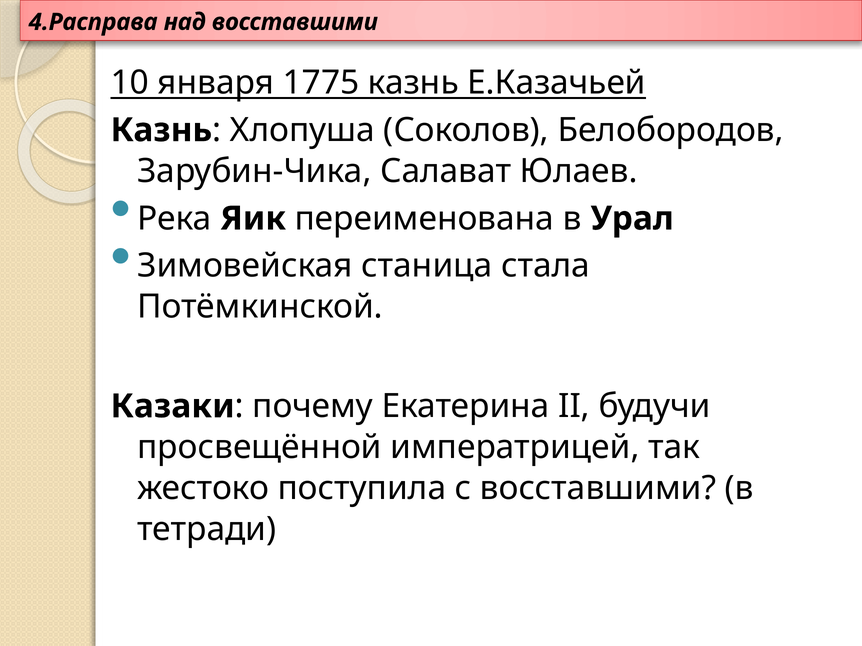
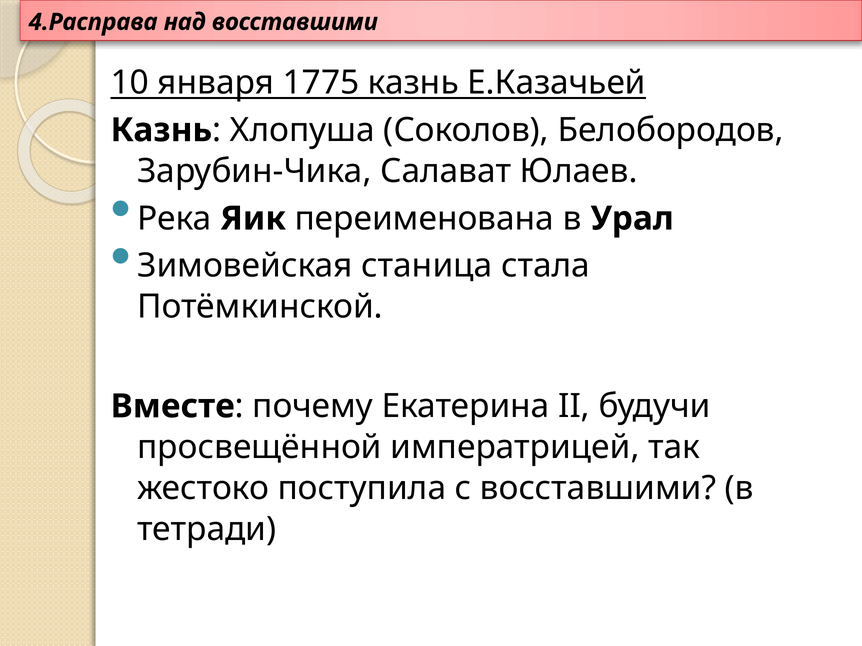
Казаки: Казаки -> Вместе (173, 407)
